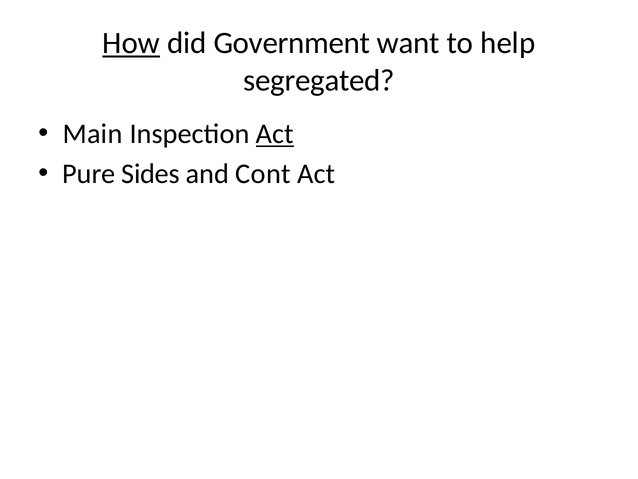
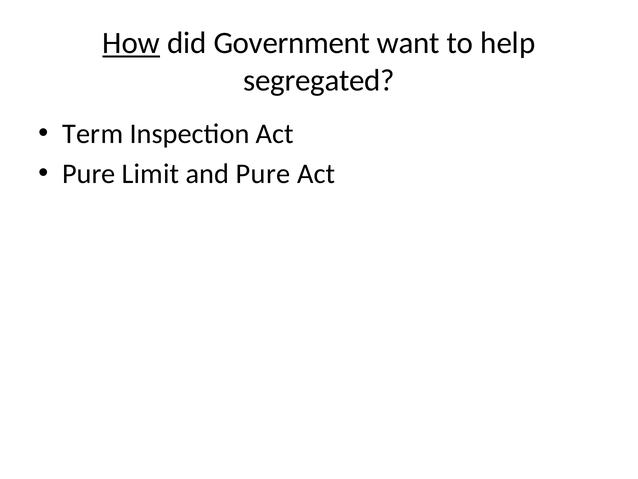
Main: Main -> Term (93, 134)
Act underline: present -> none (275, 134)
Sides: Sides -> Limit (150, 174)
and Cont: Cont -> Pure (263, 174)
